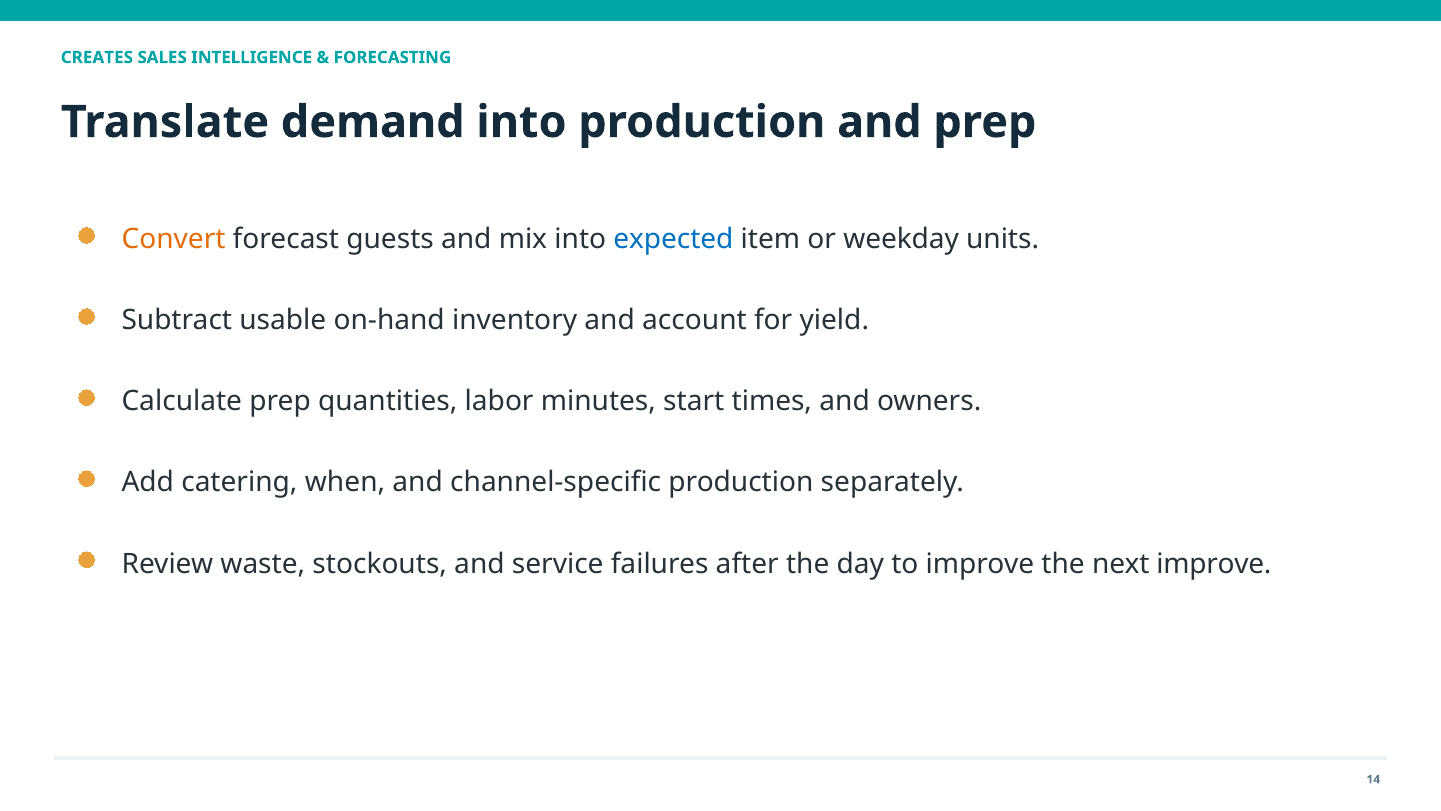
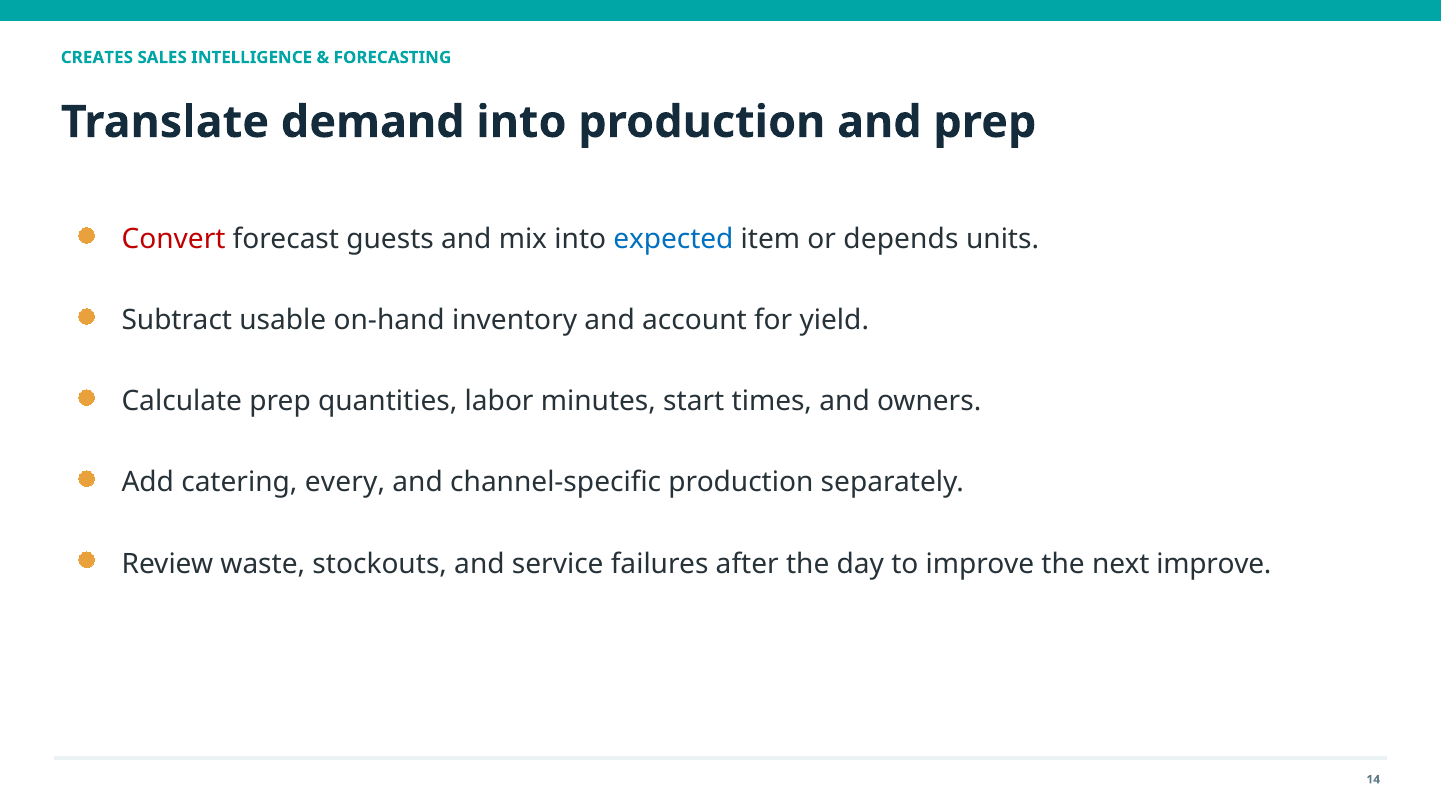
Convert colour: orange -> red (174, 239)
weekday: weekday -> depends (901, 239)
when: when -> every (345, 482)
